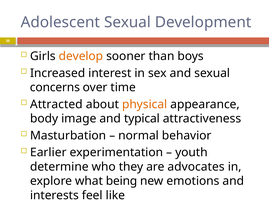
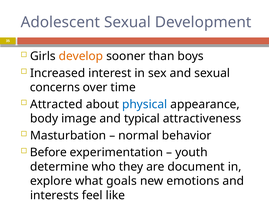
physical colour: orange -> blue (145, 105)
Earlier: Earlier -> Before (48, 153)
advocates: advocates -> document (196, 167)
being: being -> goals (121, 182)
